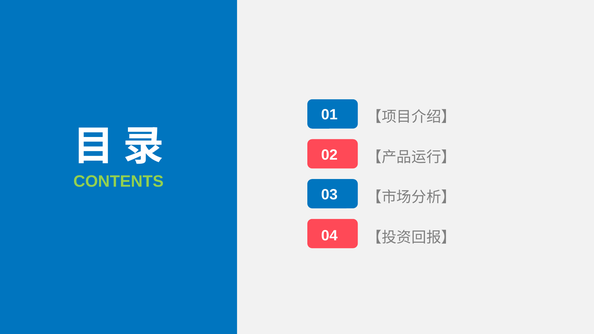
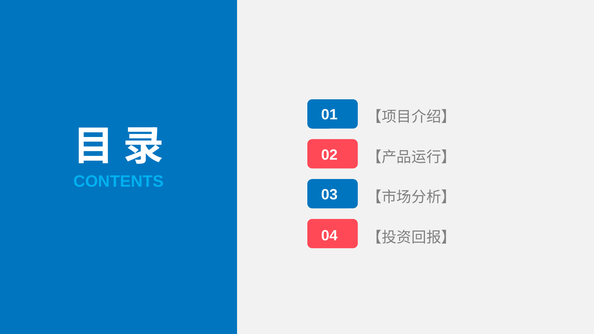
CONTENTS colour: light green -> light blue (118, 181)
